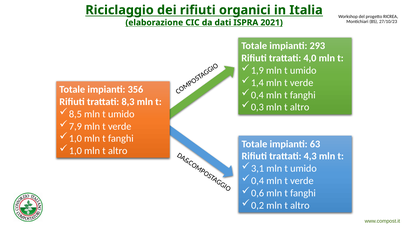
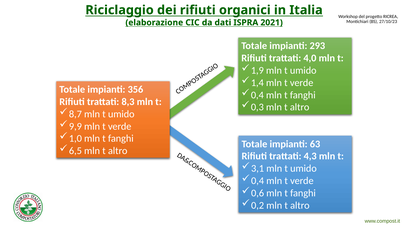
8,5: 8,5 -> 8,7 (75, 114)
7,9: 7,9 -> 9,9 (75, 126)
1,0: 1,0 -> 6,5 (75, 151)
